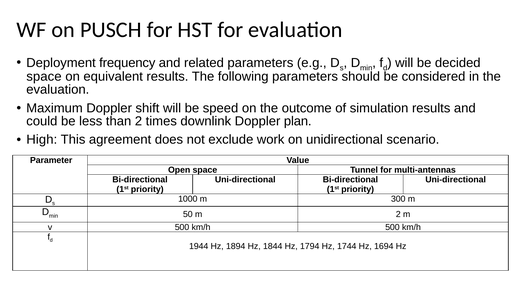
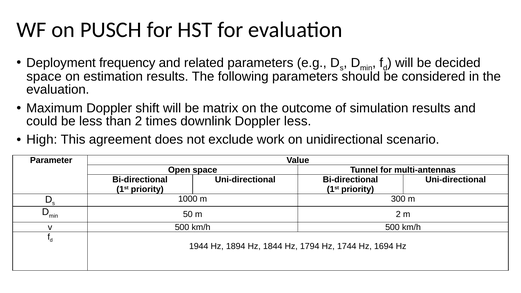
equivalent: equivalent -> estimation (113, 76)
speed: speed -> matrix (221, 108)
Doppler plan: plan -> less (298, 121)
